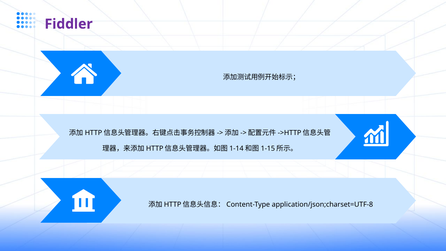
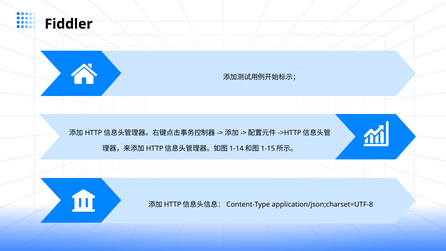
Fiddler colour: purple -> black (69, 24)
